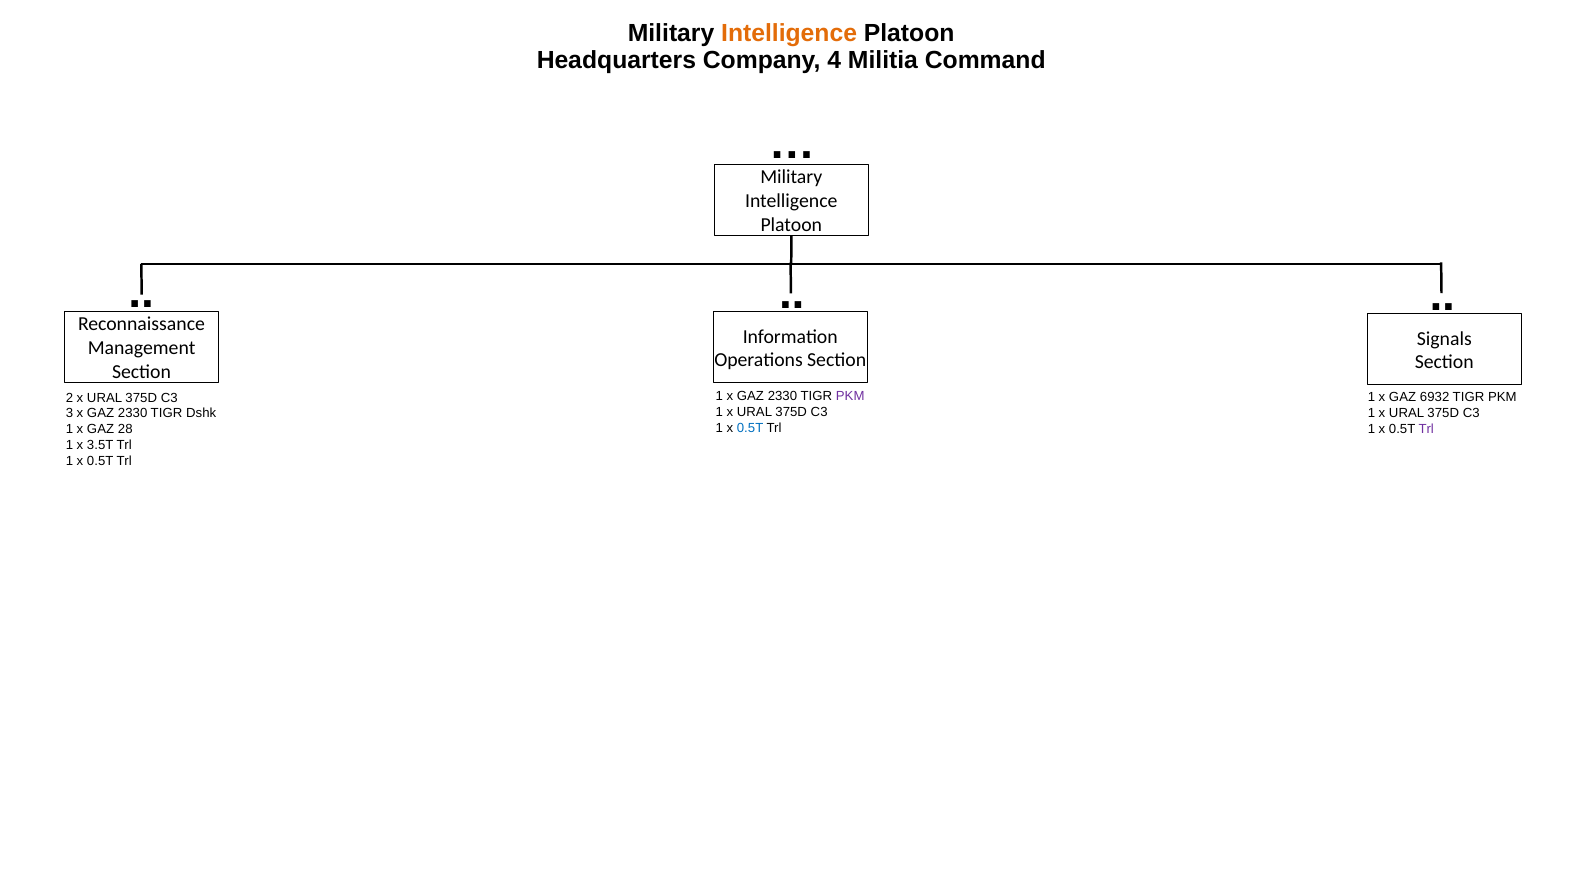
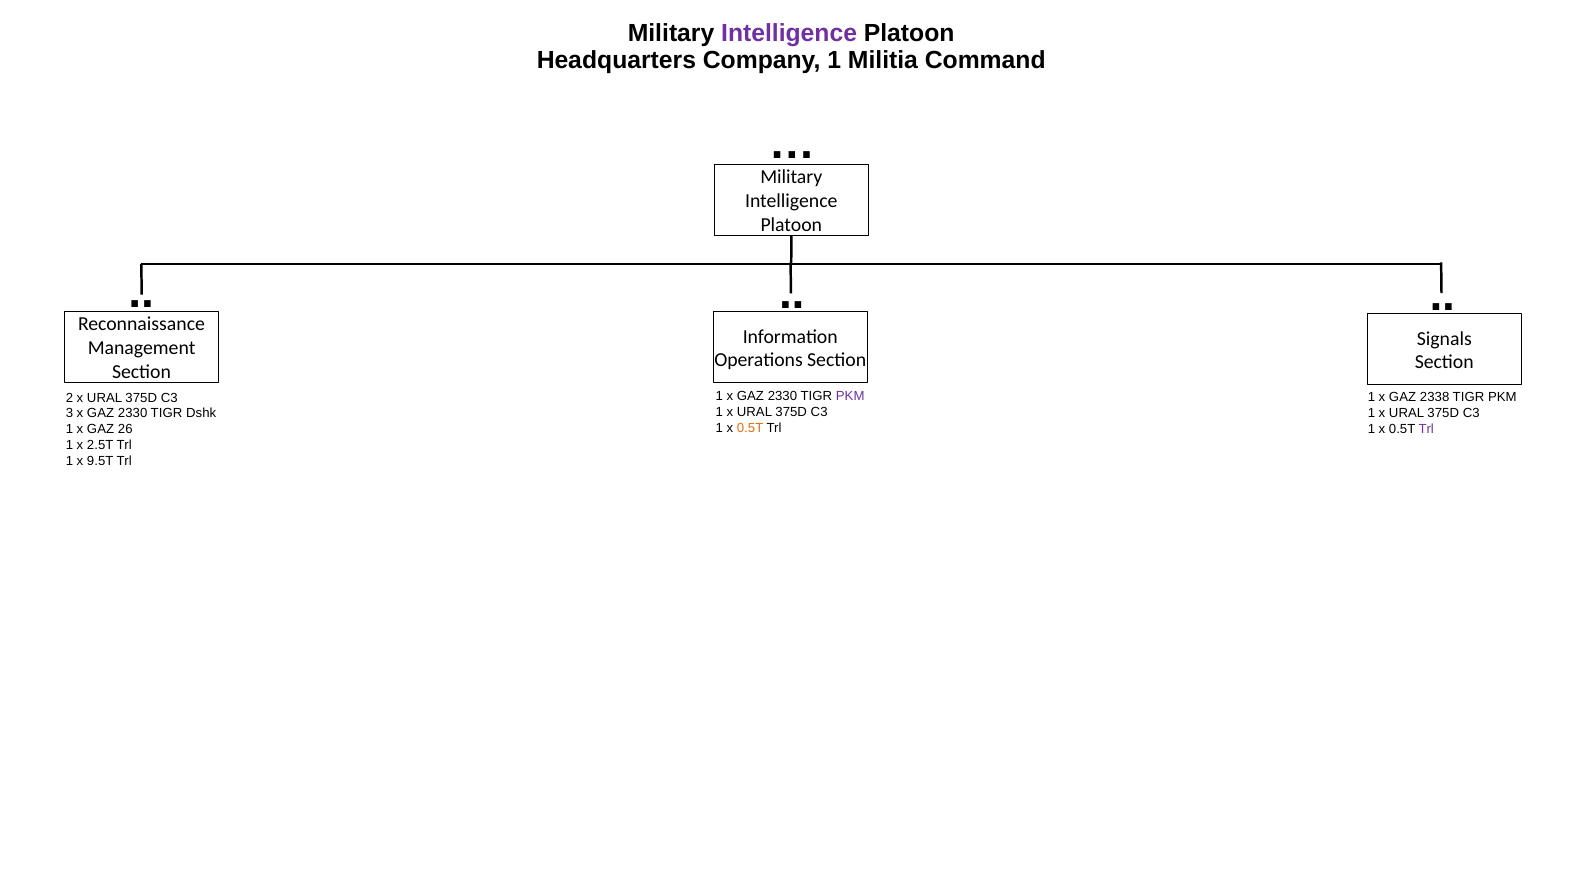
Intelligence colour: orange -> purple (789, 34)
Company 4: 4 -> 1 (834, 60)
6932: 6932 -> 2338 (1435, 397)
0.5T colour: blue -> orange (750, 428)
28: 28 -> 26 (125, 429)
3.5T: 3.5T -> 2.5T (100, 445)
0.5T: 0.5T -> 9.5T (100, 461)
